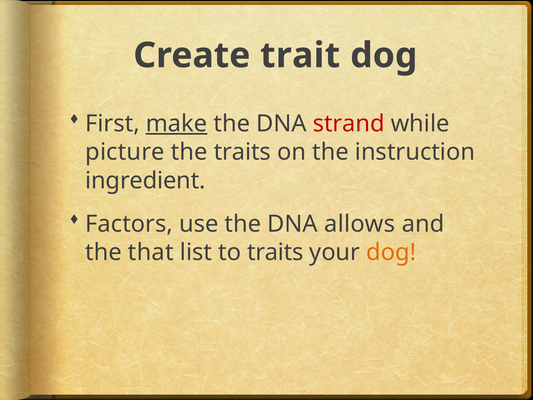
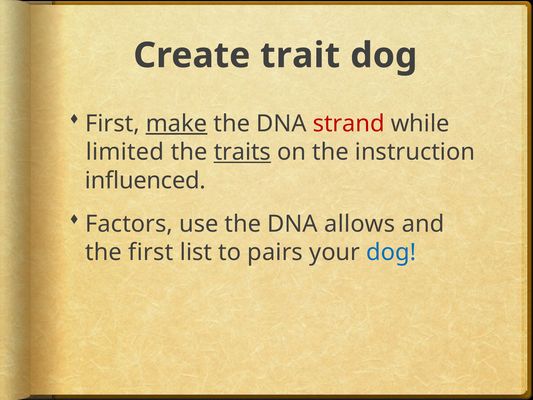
picture: picture -> limited (125, 152)
traits underline: none -> present (242, 152)
ingredient: ingredient -> influenced (145, 180)
the that: that -> first (151, 252)
to traits: traits -> pairs (275, 252)
dog colour: orange -> blue (391, 252)
